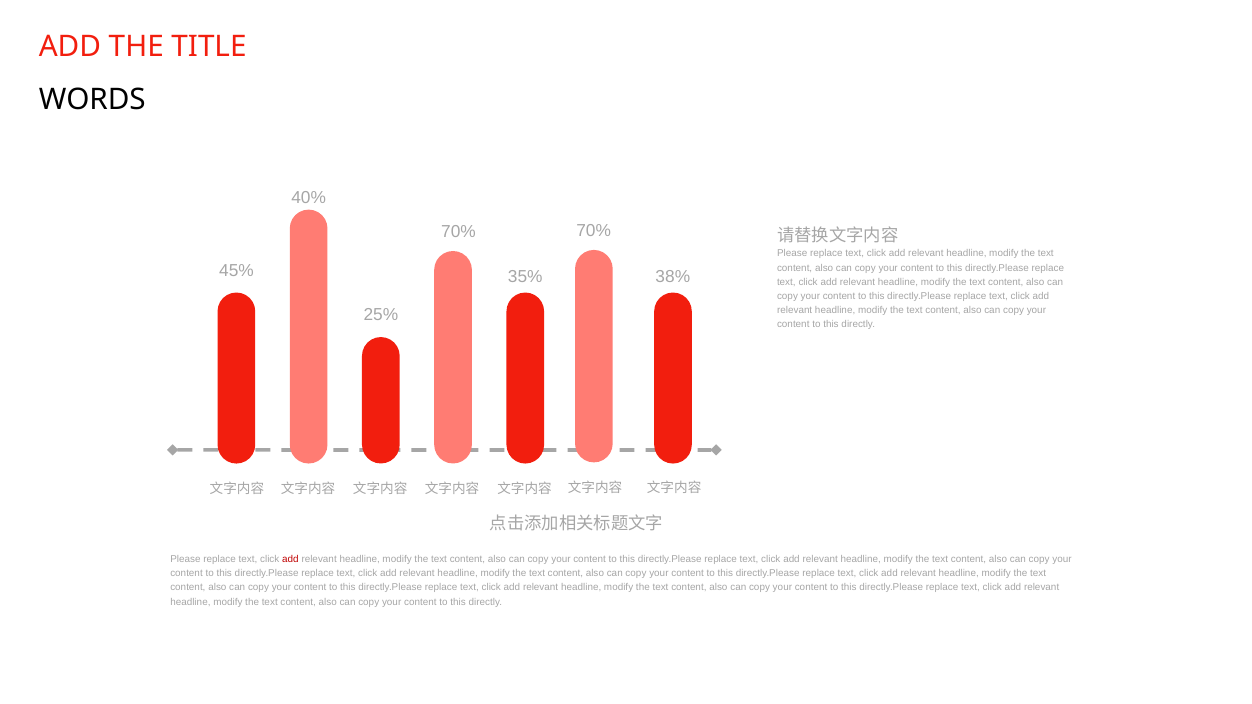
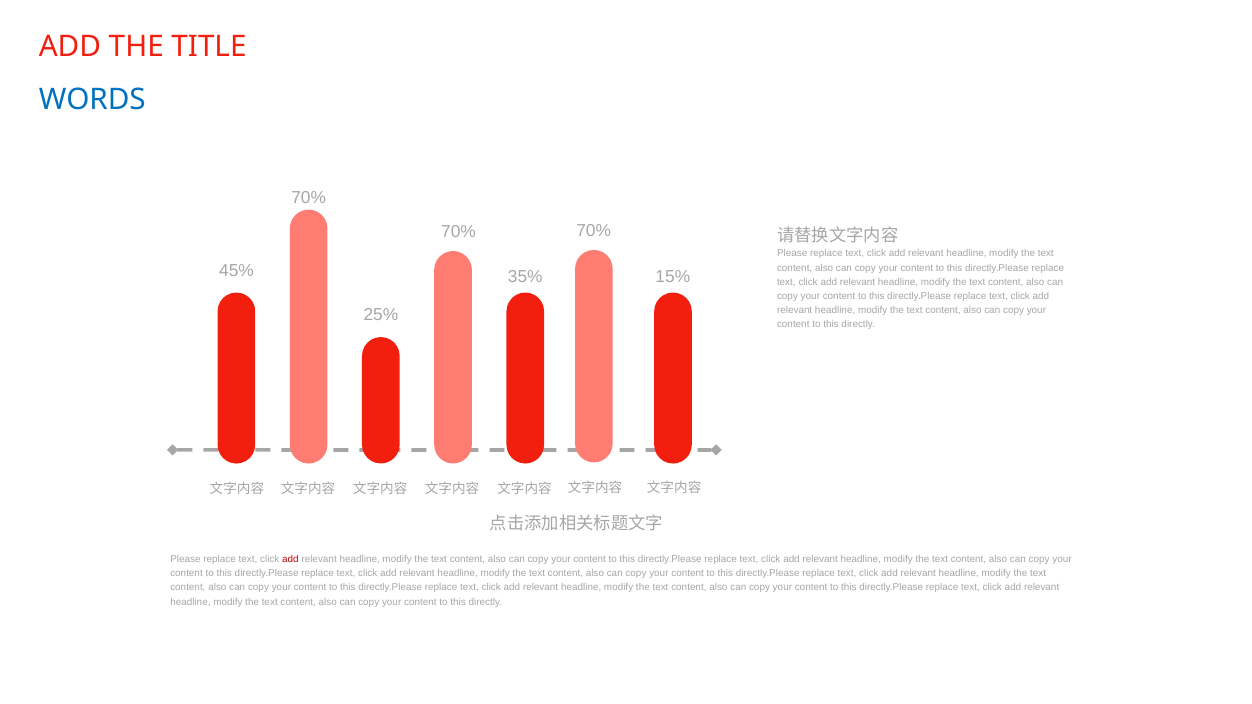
WORDS colour: black -> blue (92, 100)
40%: 40% -> 70% (309, 198)
38%: 38% -> 15% (673, 276)
